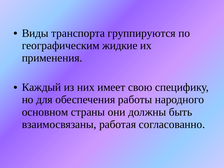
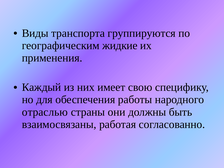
основном: основном -> отраслью (45, 112)
